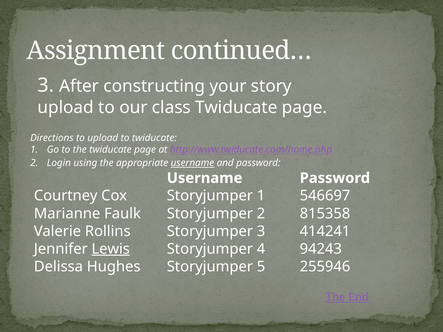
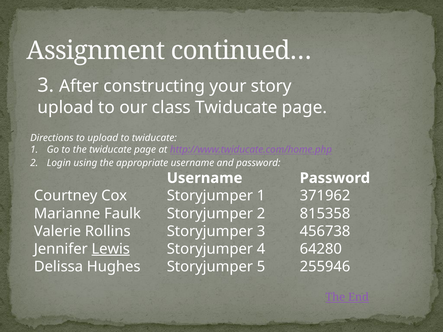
username underline: present -> none (192, 163)
546697: 546697 -> 371962 (325, 196)
414241: 414241 -> 456738 (325, 231)
94243: 94243 -> 64280 (321, 249)
